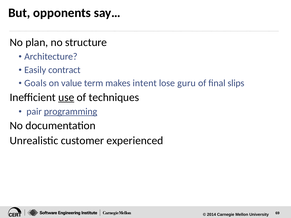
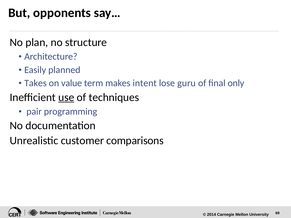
contract: contract -> planned (64, 70)
Goals: Goals -> Takes (35, 83)
slips: slips -> only (236, 83)
programming underline: present -> none (71, 112)
experienced: experienced -> comparisons (135, 141)
